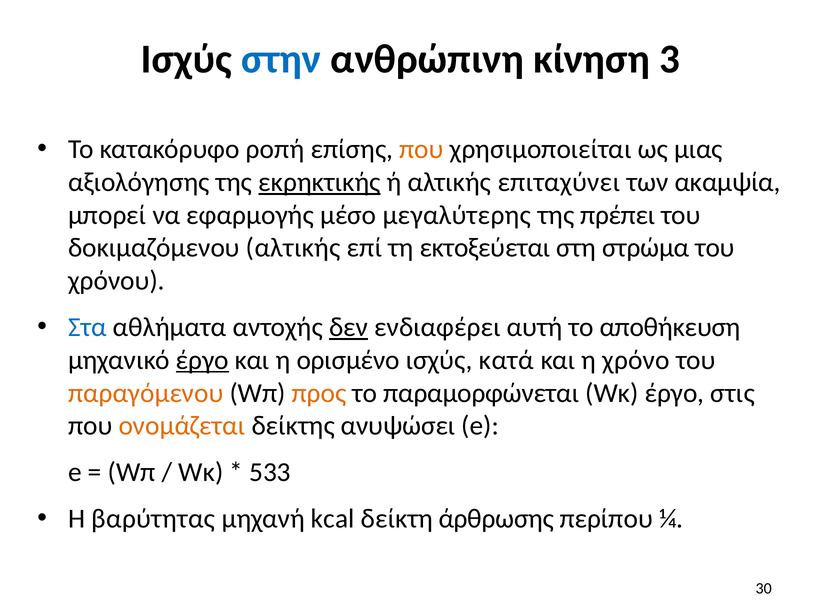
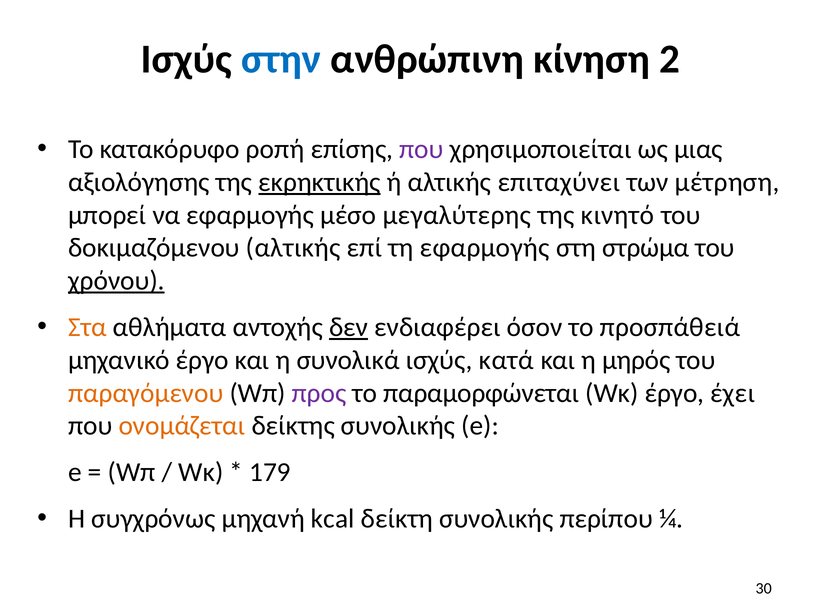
3: 3 -> 2 (670, 59)
που colour: orange -> purple (421, 149)
ακαμψία: ακαμψία -> μέτρηση (727, 182)
πρέπει: πρέπει -> κινητό (617, 215)
τη εκτοξεύεται: εκτοξεύεται -> εφαρμογής (485, 248)
χρόνου underline: none -> present (116, 281)
Στα colour: blue -> orange (87, 327)
αυτή: αυτή -> όσον (535, 327)
αποθήκευση: αποθήκευση -> προσπάθειά (670, 327)
έργο underline: present -> none (202, 360)
ορισμένο: ορισμένο -> συνολικά (348, 360)
χρόνο: χρόνο -> μηρός (636, 360)
προς colour: orange -> purple (319, 393)
στις: στις -> έχει (733, 393)
δείκτης ανυψώσει: ανυψώσει -> συνολικής (398, 426)
533: 533 -> 179 (270, 472)
βαρύτητας: βαρύτητας -> συγχρόνως (153, 519)
δείκτη άρθρωσης: άρθρωσης -> συνολικής (496, 519)
